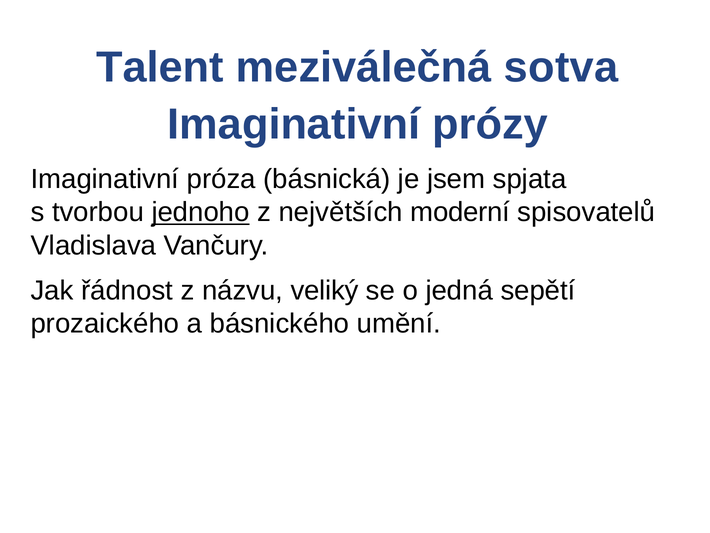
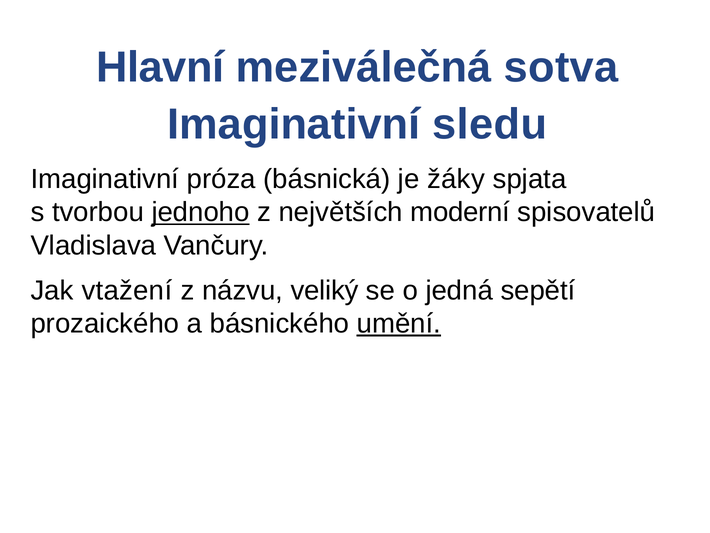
Talent: Talent -> Hlavní (160, 67)
prózy: prózy -> sledu (490, 125)
jsem: jsem -> žáky (456, 179)
řádnost: řádnost -> vtažení (127, 290)
umění underline: none -> present (399, 323)
